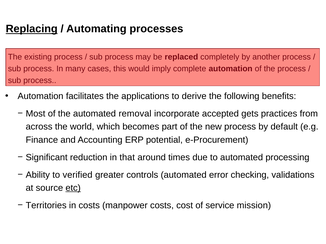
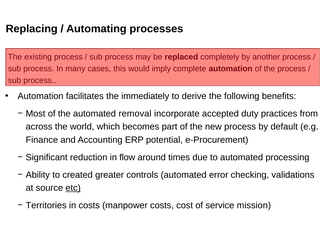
Replacing underline: present -> none (32, 29)
applications: applications -> immediately (145, 96)
gets: gets -> duty (250, 114)
that: that -> flow (127, 158)
verified: verified -> created (78, 175)
